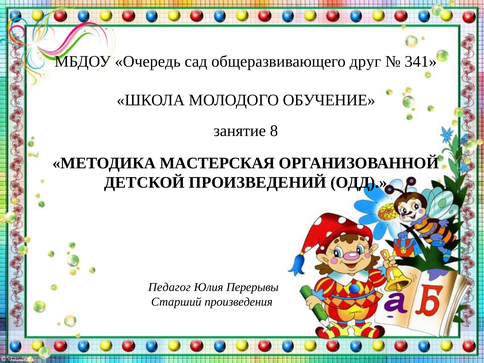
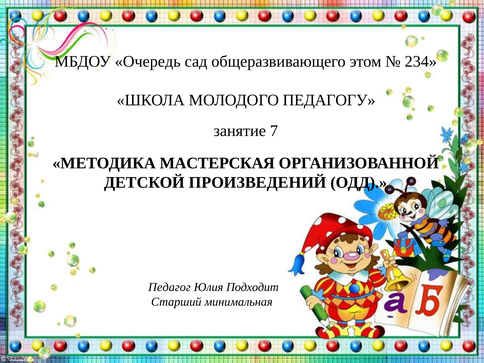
друг: друг -> этом (365, 62)
341: 341 -> 234 (421, 62)
ОБУЧЕНИЕ: ОБУЧЕНИЕ -> ПЕДАГОГУ (329, 100)
8: 8 -> 7 (274, 131)
Перерывы: Перерывы -> Подходит (252, 287)
произведения: произведения -> минимальная (239, 302)
